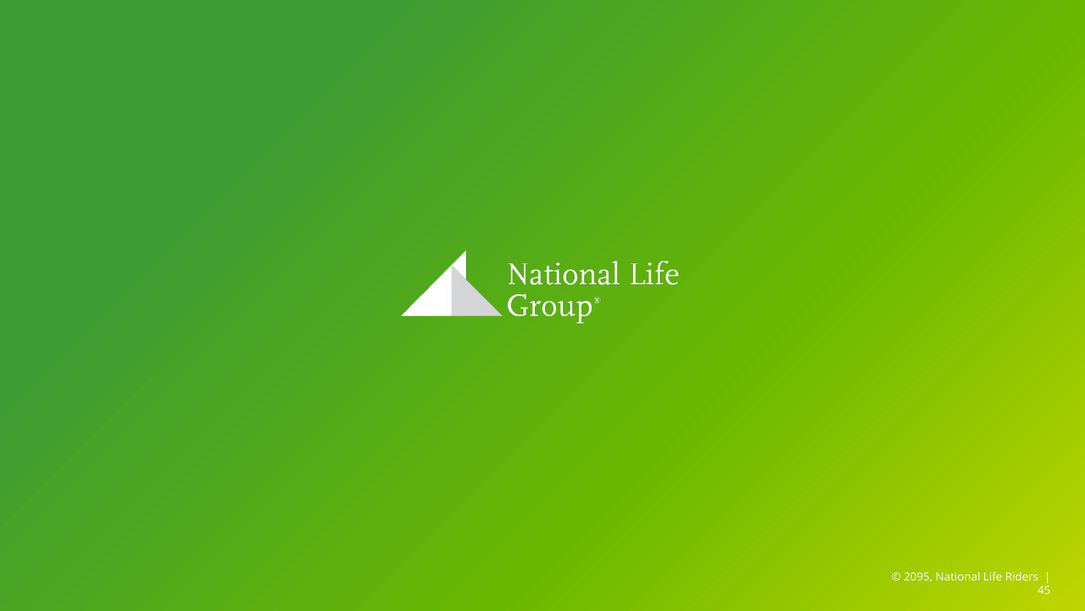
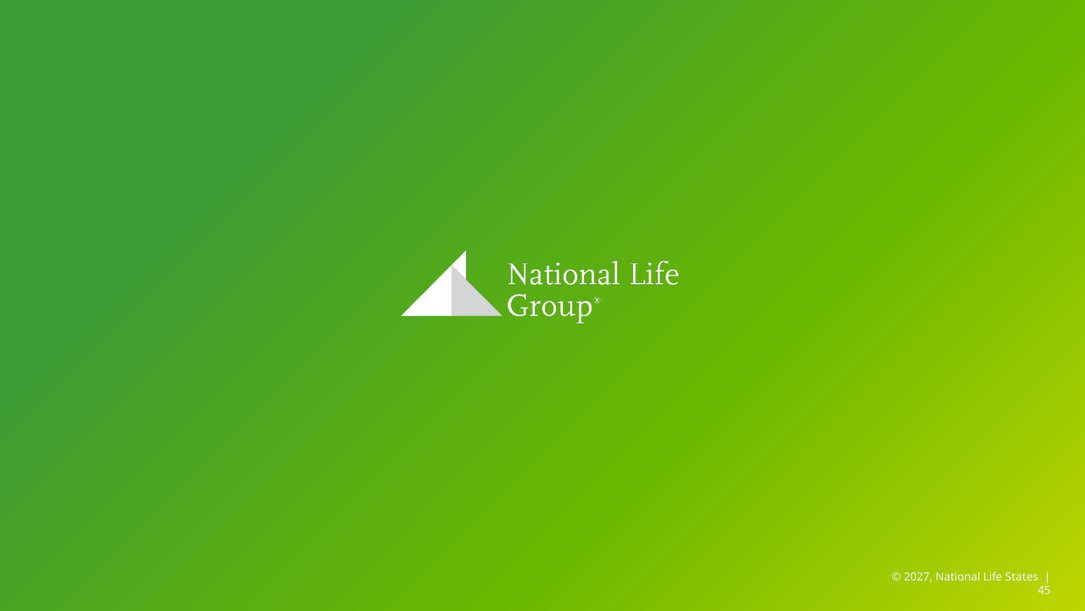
2095: 2095 -> 2027 (918, 576)
Riders: Riders -> States (1022, 576)
